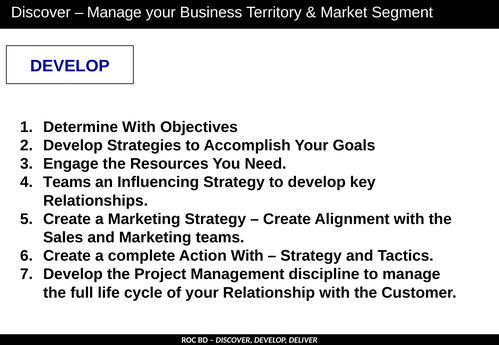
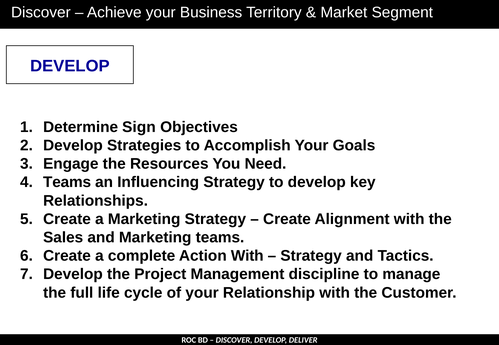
Manage: Manage -> Achieve (114, 13)
Determine With: With -> Sign (139, 127)
